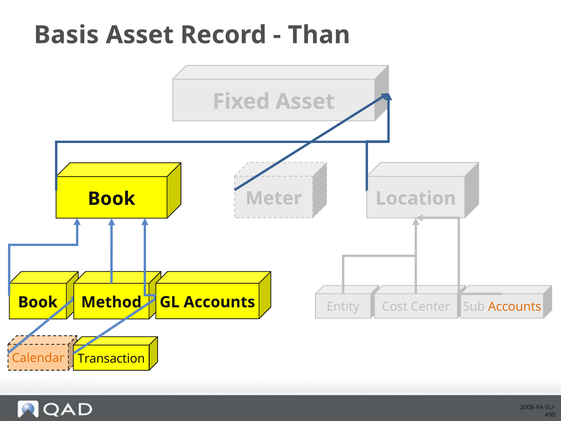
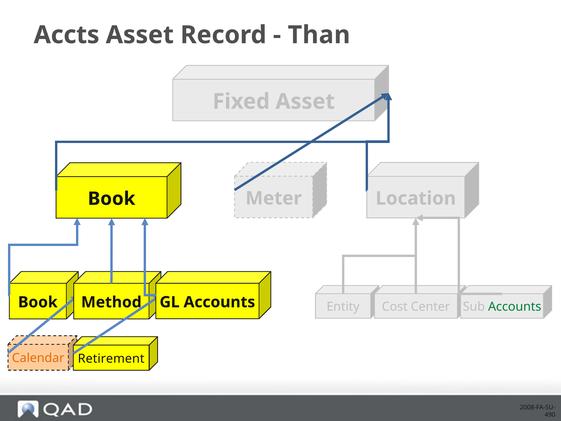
Basis: Basis -> Accts (67, 35)
Accounts colour: orange -> green (515, 307)
Transaction: Transaction -> Retirement (111, 358)
